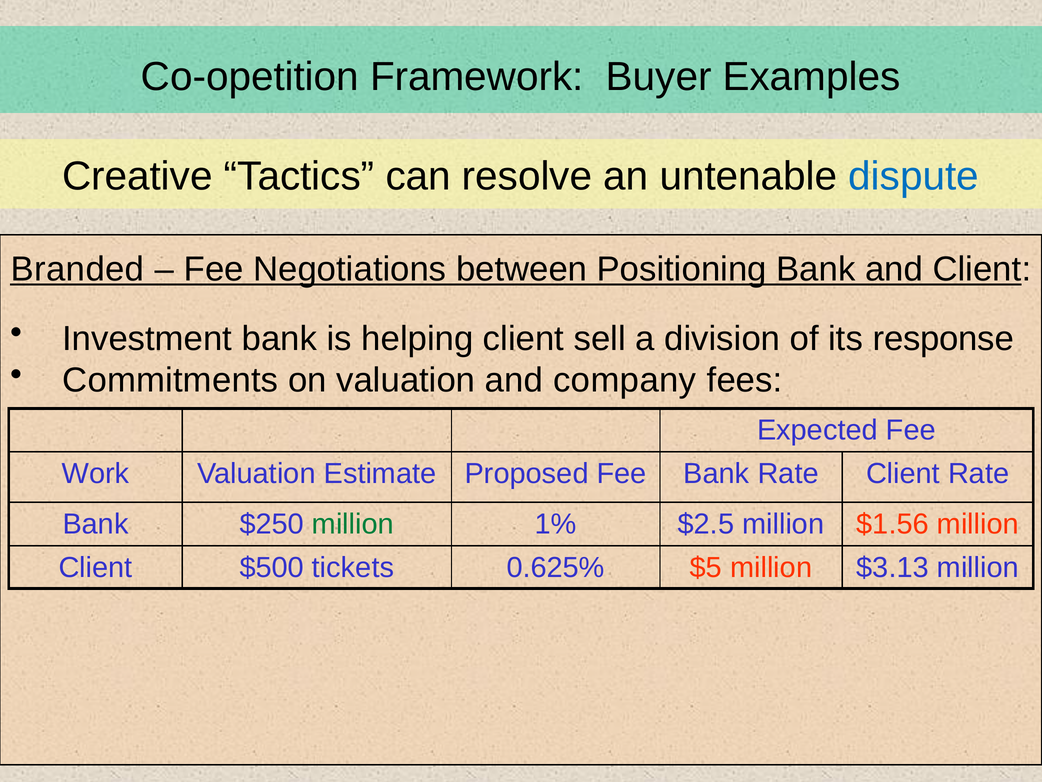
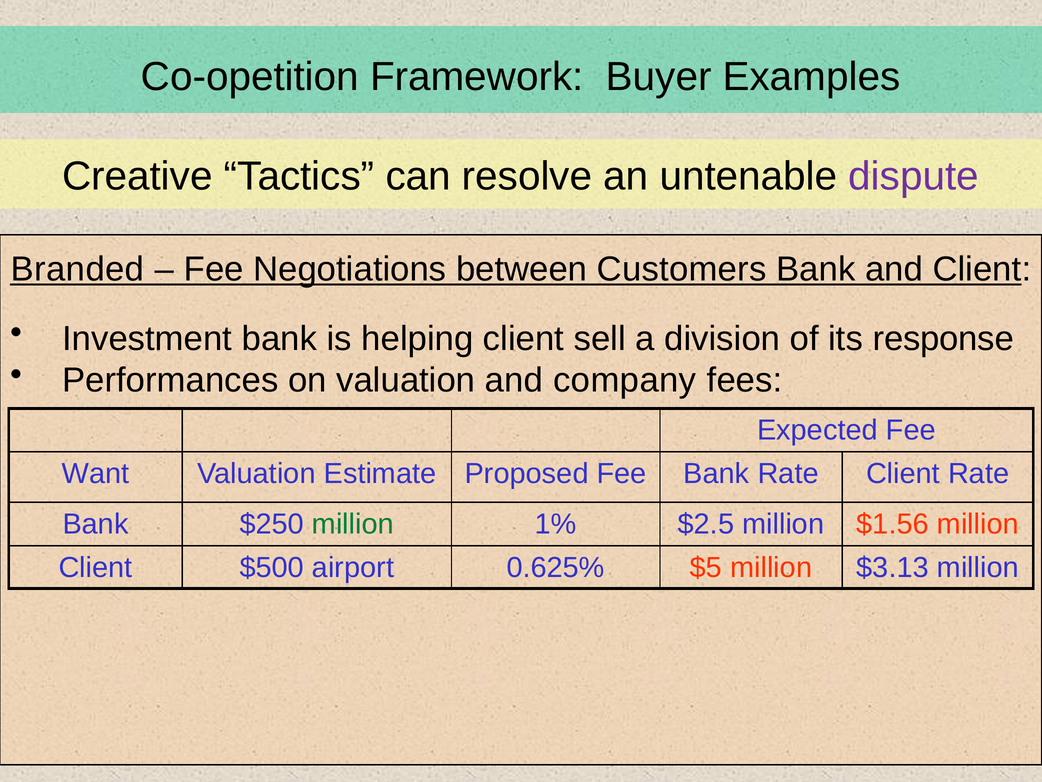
dispute colour: blue -> purple (914, 176)
Positioning: Positioning -> Customers (682, 269)
Commitments: Commitments -> Performances (170, 380)
Work: Work -> Want (96, 473)
tickets: tickets -> airport (353, 567)
